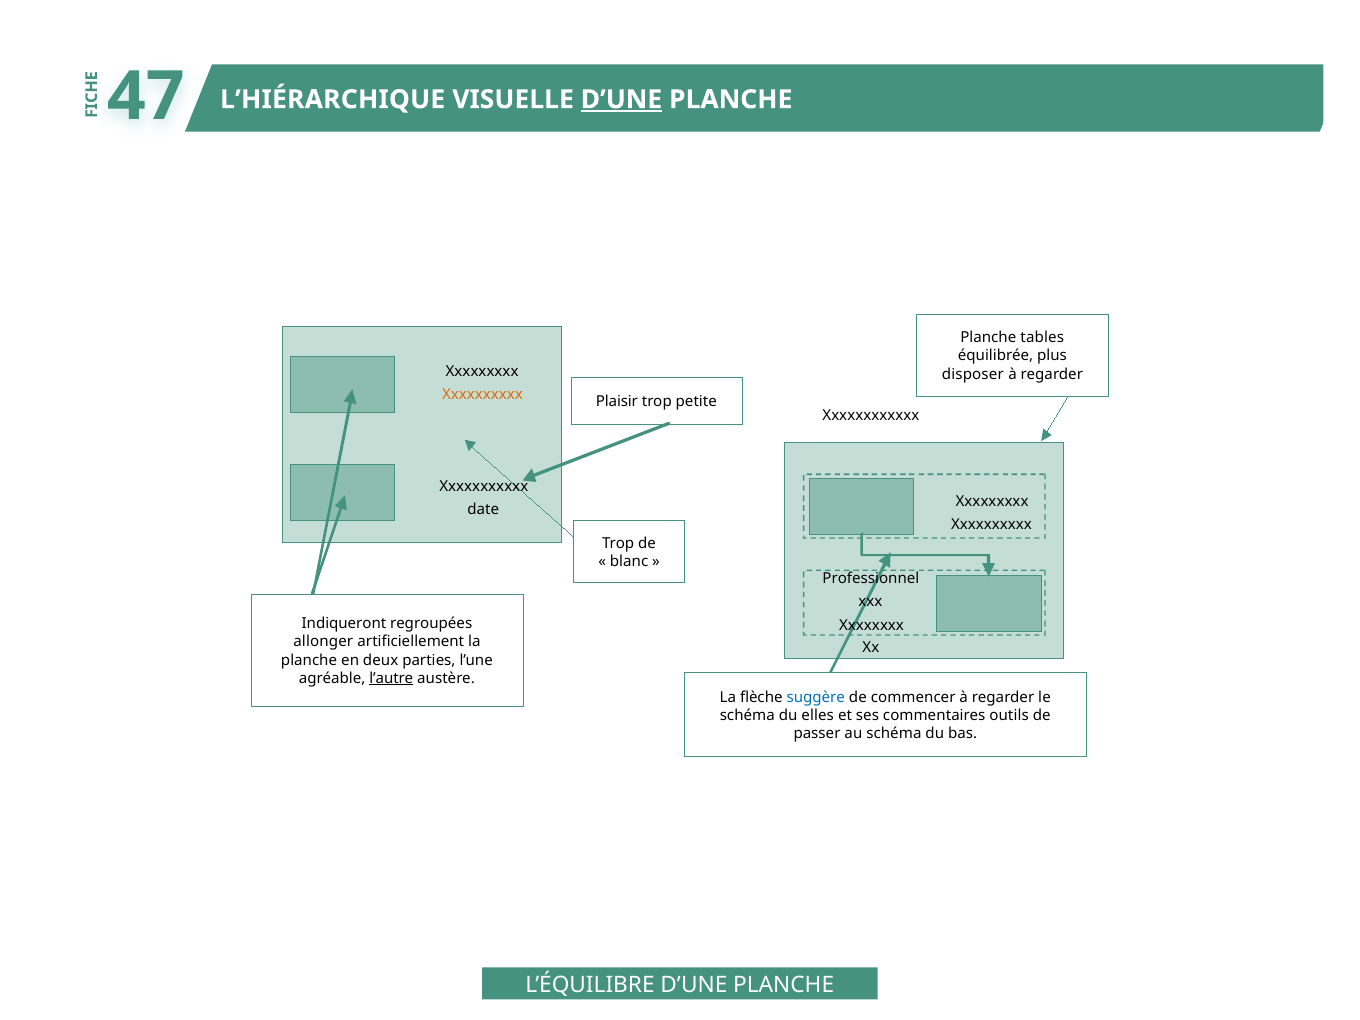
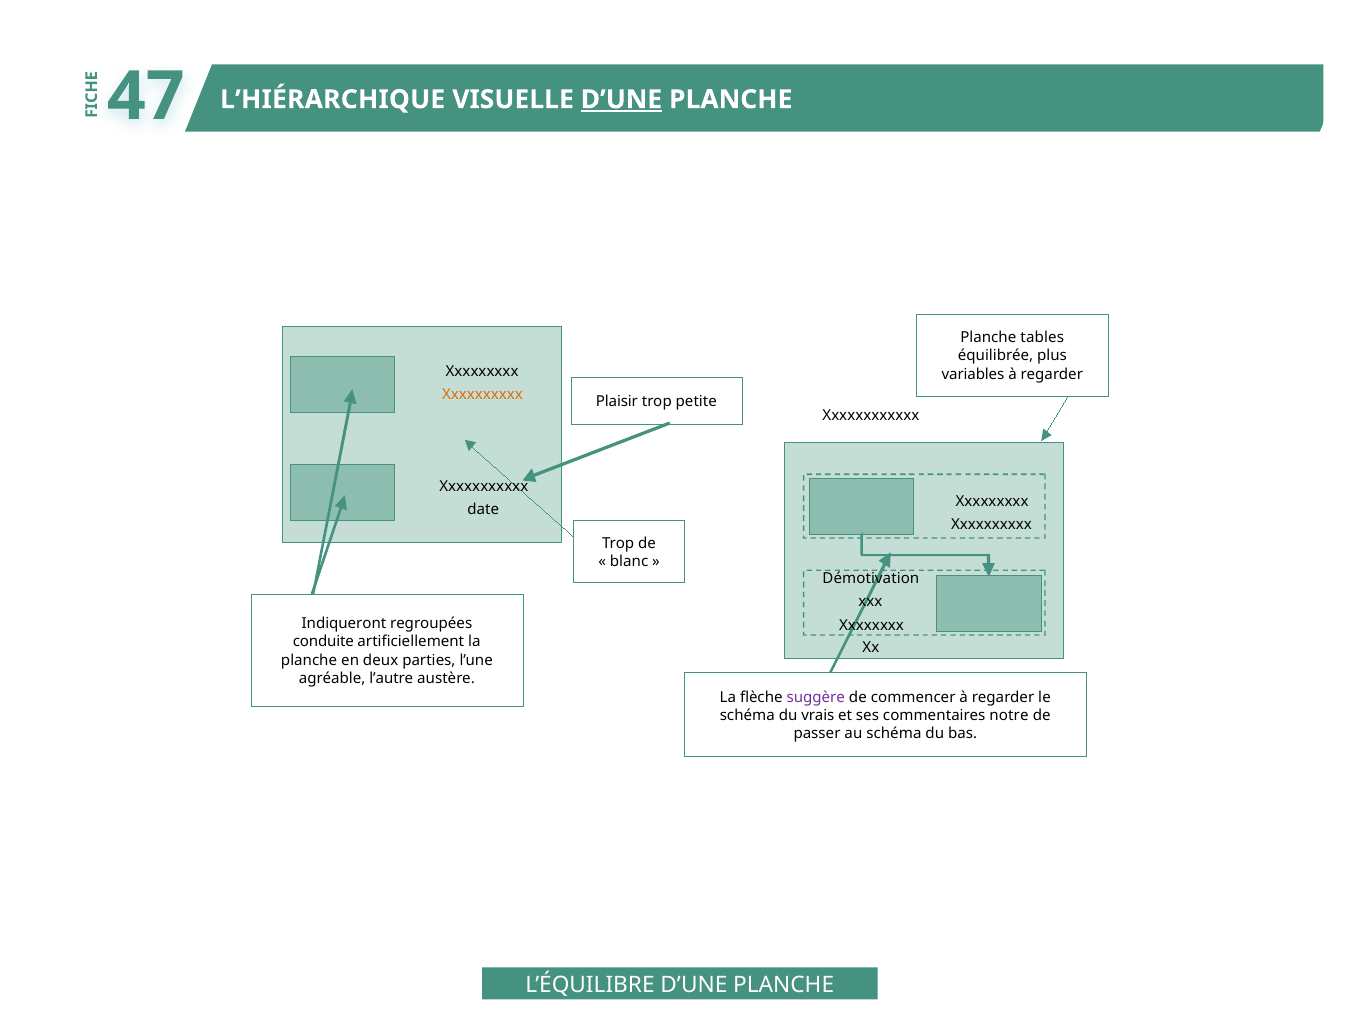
disposer: disposer -> variables (973, 374)
Professionnel: Professionnel -> Démotivation (871, 579)
allonger: allonger -> conduite (323, 642)
l’autre underline: present -> none (391, 678)
suggère colour: blue -> purple (816, 697)
elles: elles -> vrais (818, 715)
outils: outils -> notre (1009, 715)
